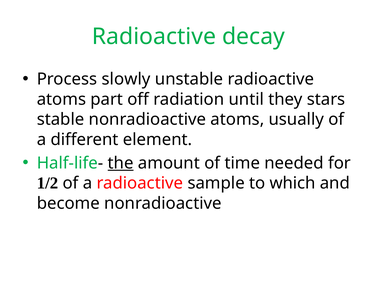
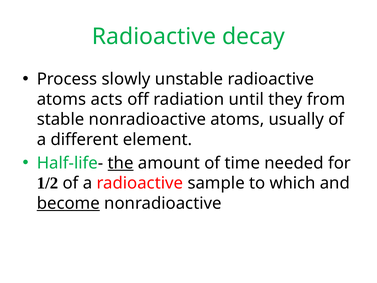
part: part -> acts (107, 99)
stars: stars -> from (326, 99)
become underline: none -> present (68, 203)
